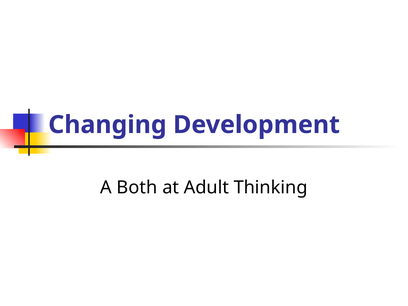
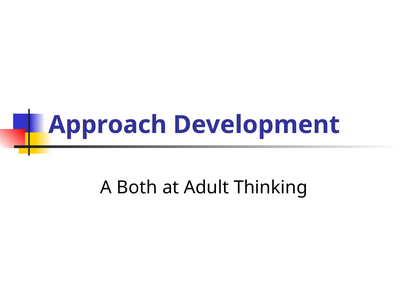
Changing: Changing -> Approach (108, 125)
